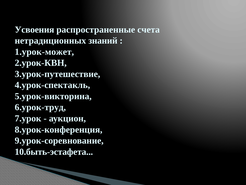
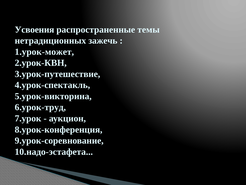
счета: счета -> темы (149, 29)
знаний: знаний -> зажечь (103, 41)
10.быть-эстафета: 10.быть-эстафета -> 10.надо-эстафета (54, 151)
